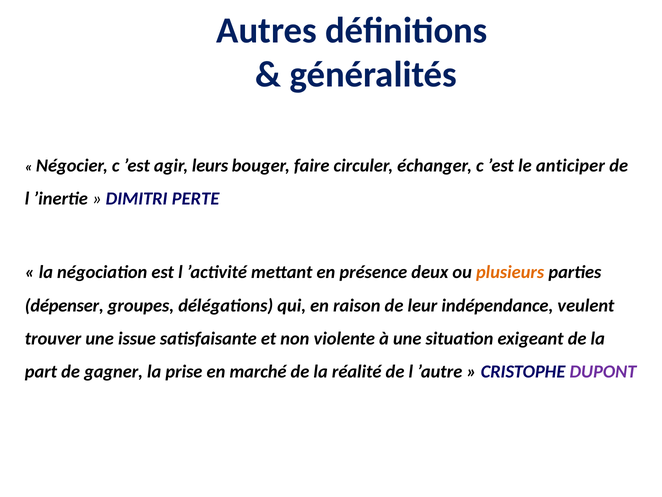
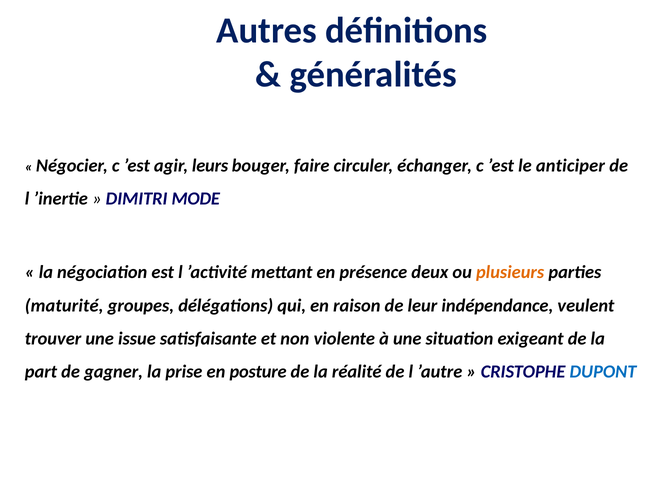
PERTE: PERTE -> MODE (196, 199)
dépenser: dépenser -> maturité (64, 305)
marché: marché -> posture (258, 371)
DUPONT colour: purple -> blue (603, 371)
